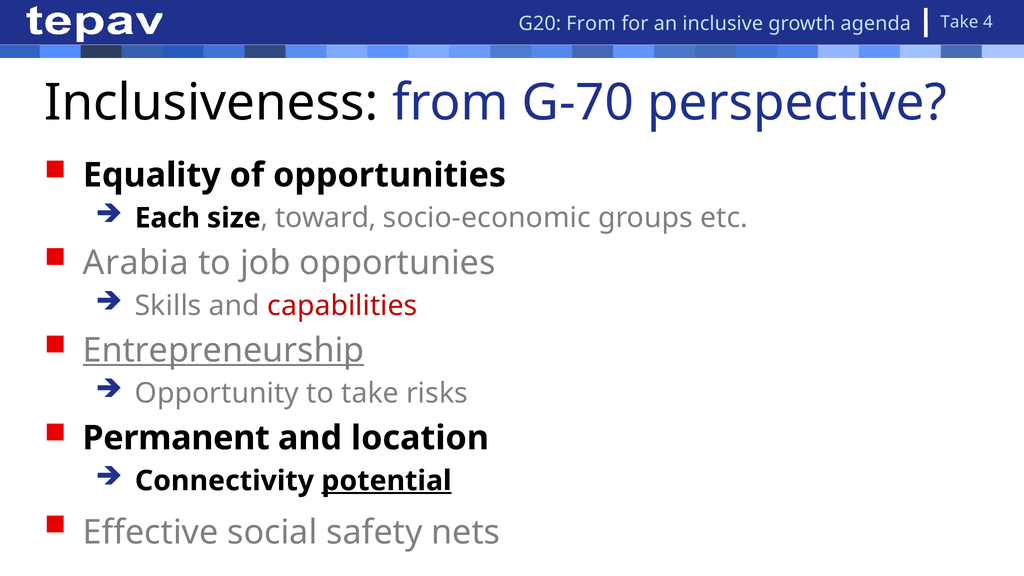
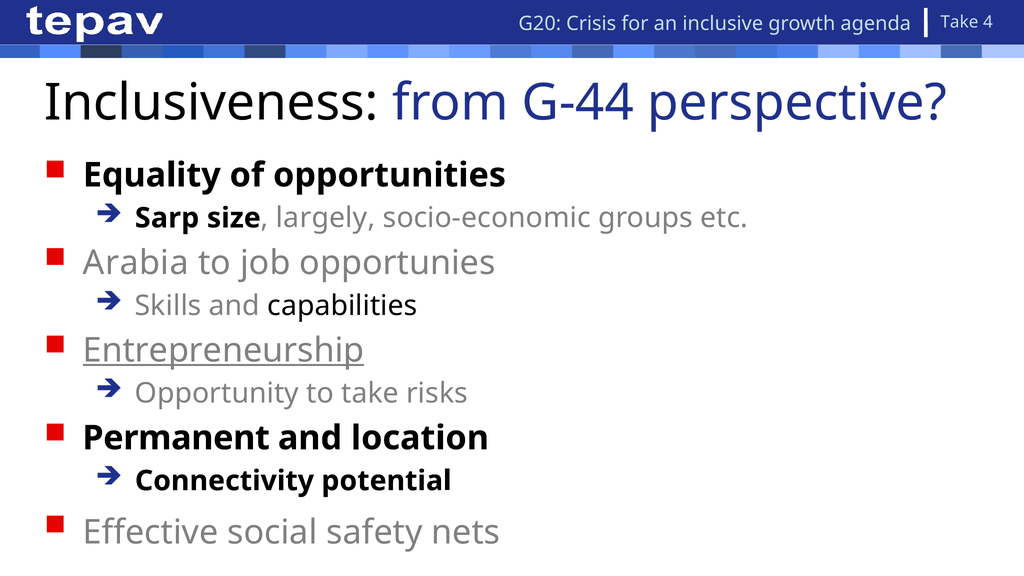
G20 From: From -> Crisis (591, 24)
G-70: G-70 -> G-44 (578, 103)
Each: Each -> Sarp (167, 218)
toward: toward -> largely (326, 218)
capabilities colour: red -> black (342, 306)
potential underline: present -> none (386, 481)
